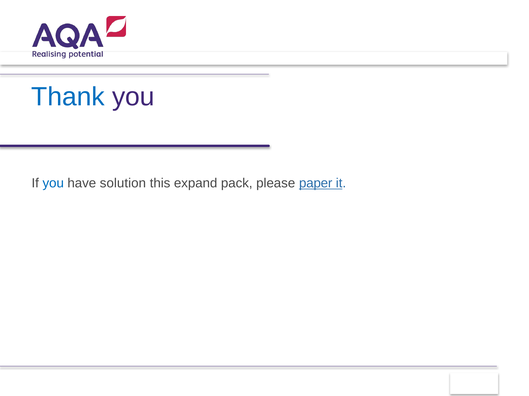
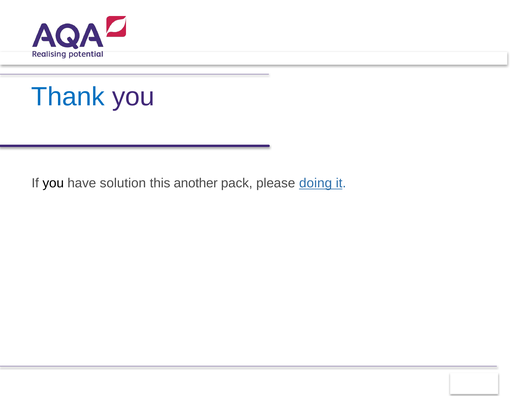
you colour: blue -> black (53, 183)
expand: expand -> another (196, 183)
paper: paper -> doing (316, 183)
